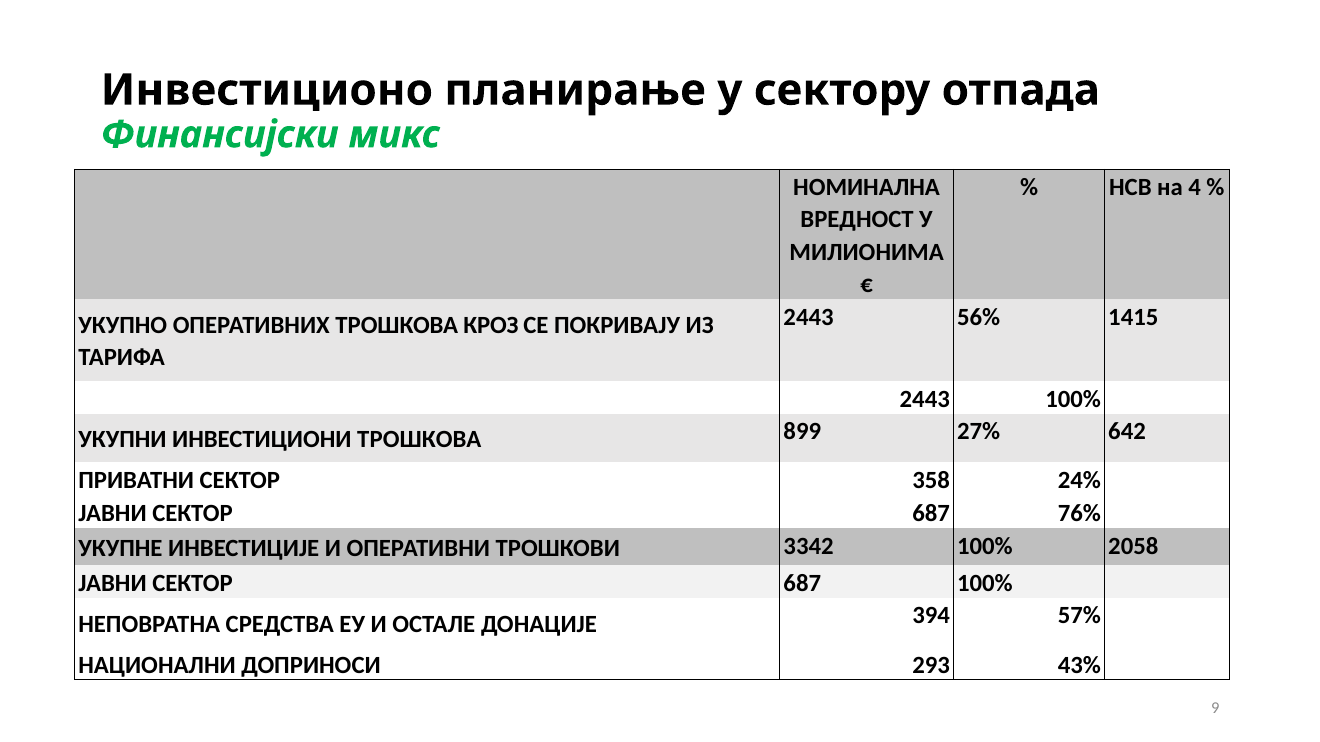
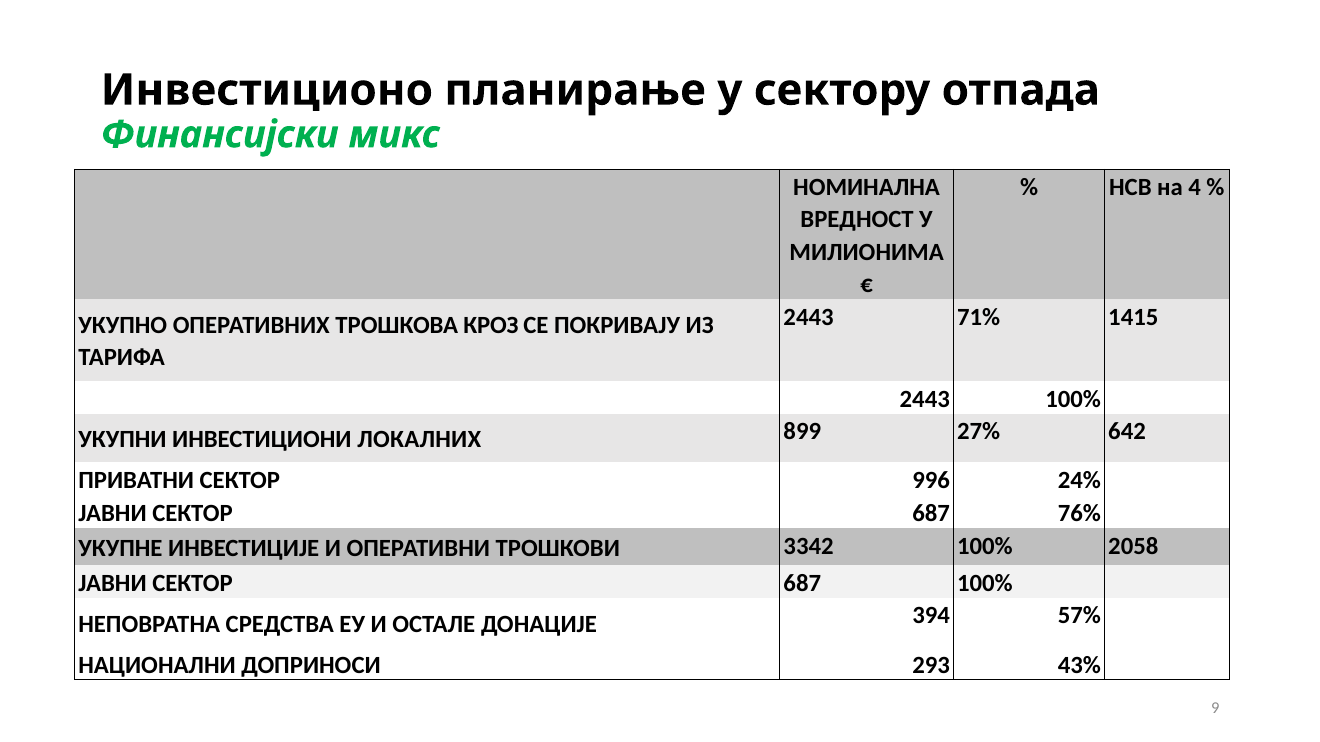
56%: 56% -> 71% (979, 317)
ИНВЕСТИЦИОНИ ТРОШКОВА: ТРОШКОВА -> ЛОКАЛНИХ (419, 440)
358: 358 -> 996 (931, 481)
